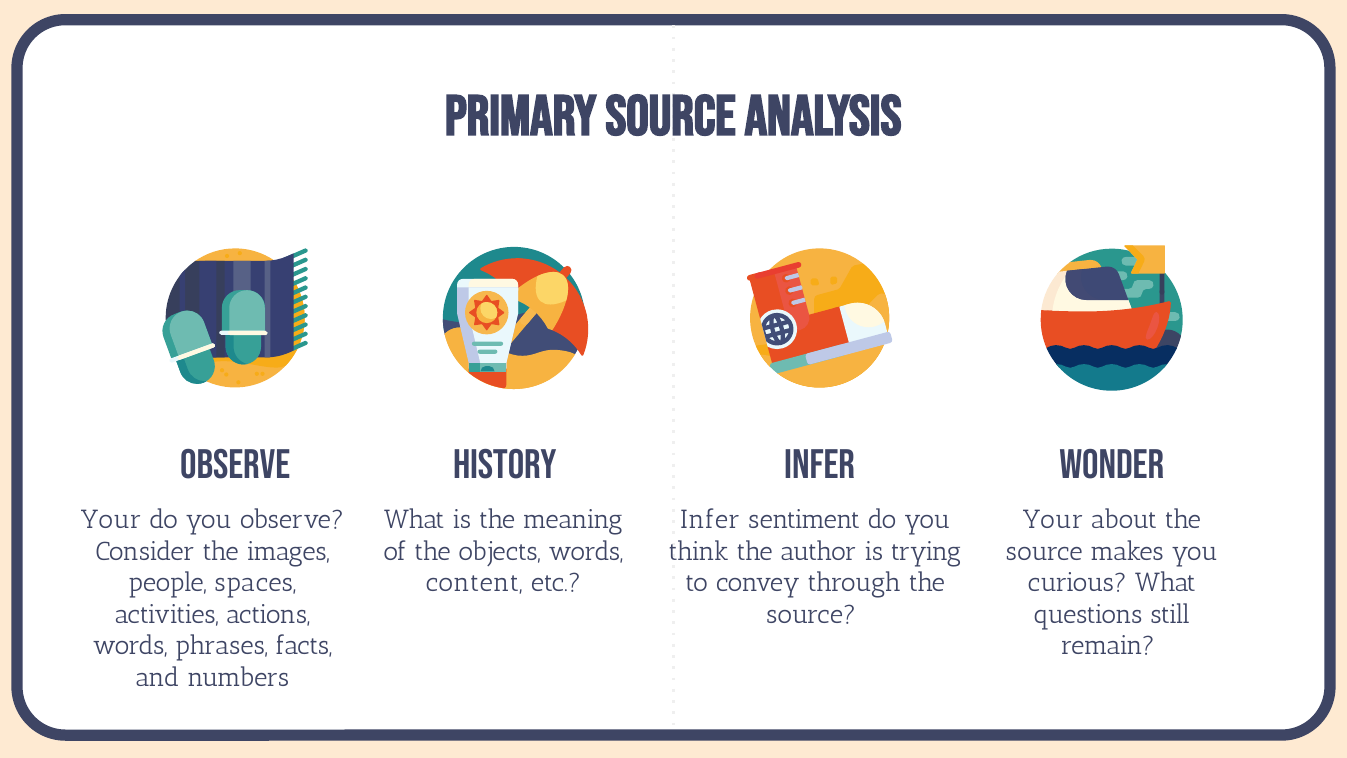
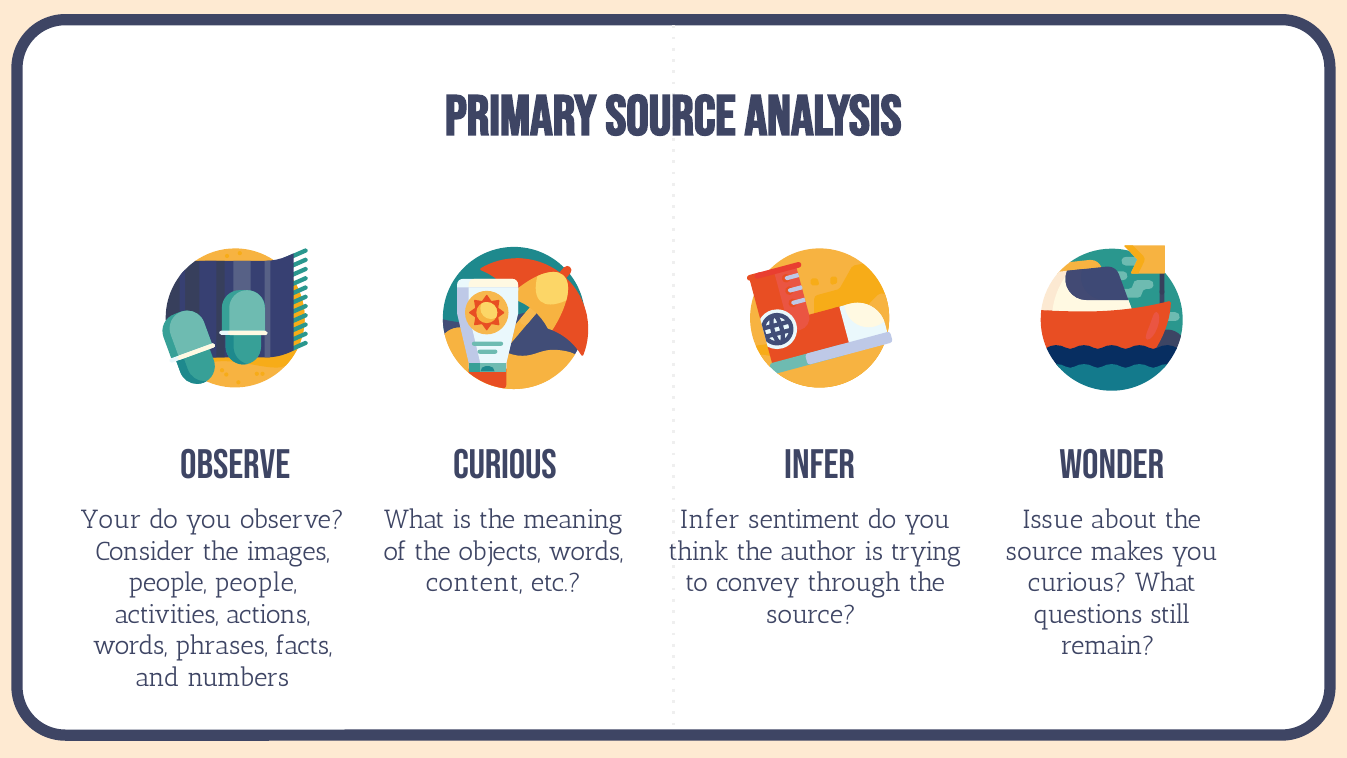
Observe History: History -> Curious (505, 465)
Your: Your -> Issue (1053, 520)
people spaces: spaces -> people (256, 583)
